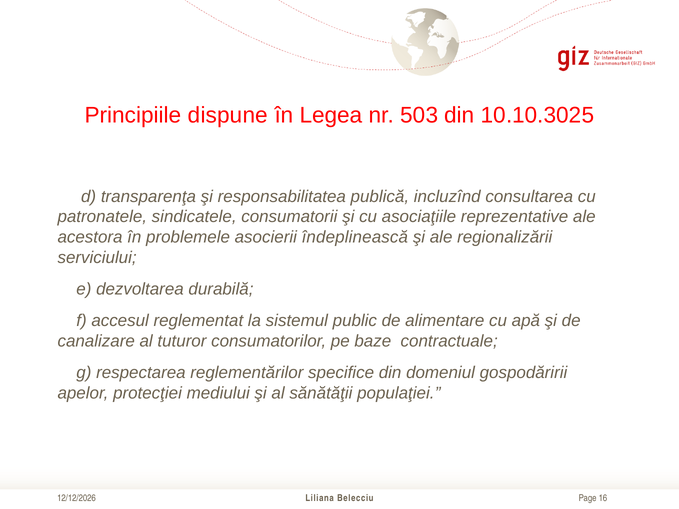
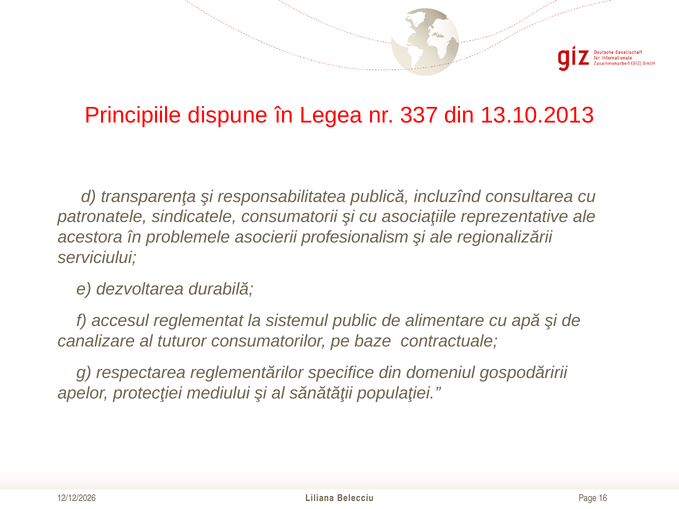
503: 503 -> 337 (419, 115)
10.10.3025: 10.10.3025 -> 13.10.2013 (537, 115)
îndeplinească: îndeplinească -> profesionalism (355, 237)
